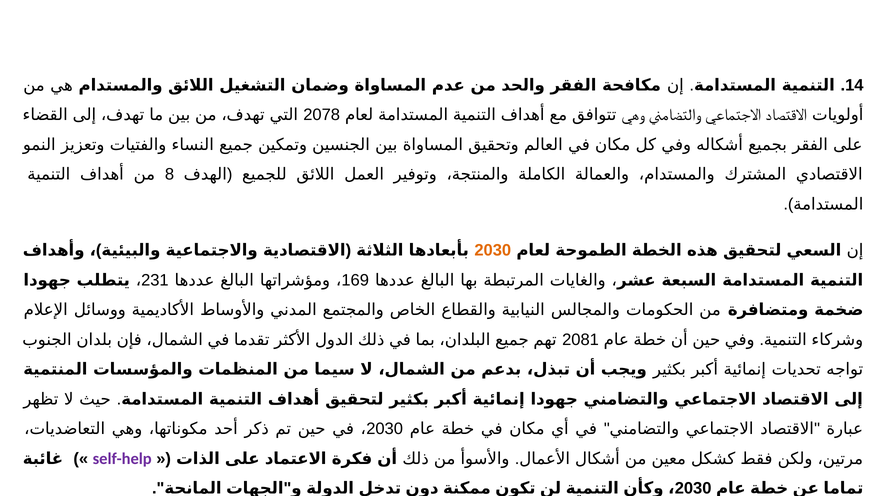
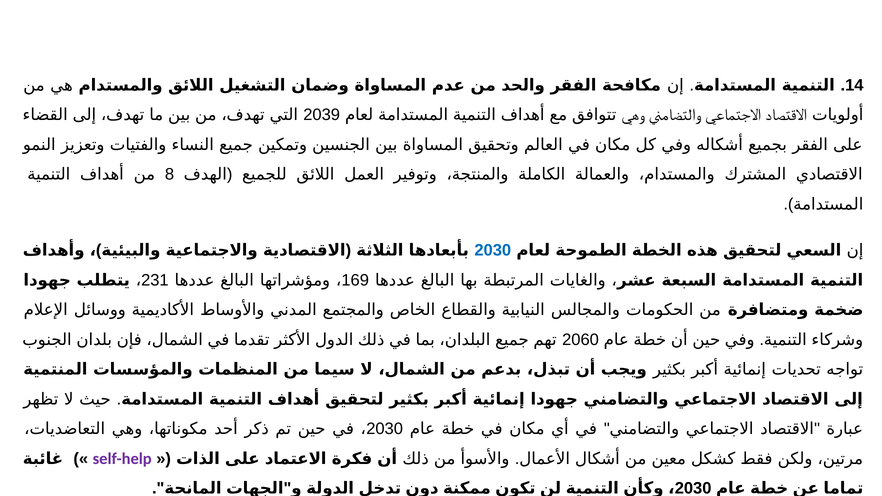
2078: 2078 -> 2039 (322, 115)
2030 colour: orange -> blue (493, 250)
2081: 2081 -> 2060 (581, 340)
